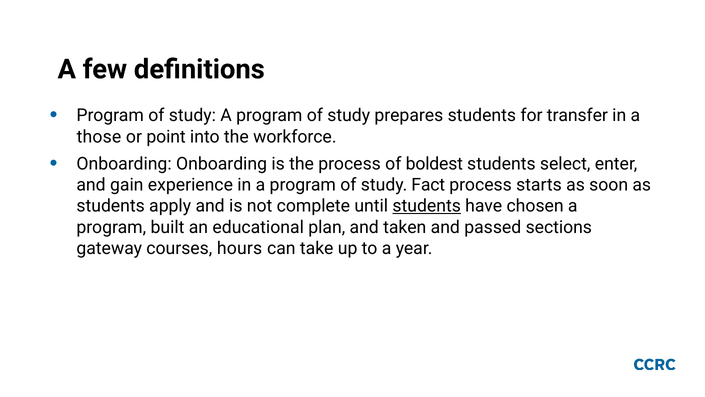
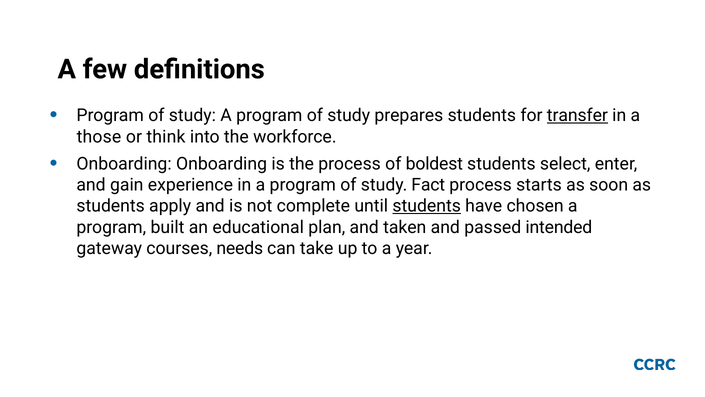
transfer underline: none -> present (577, 115)
point: point -> think (166, 137)
sections: sections -> intended (559, 227)
hours: hours -> needs (240, 248)
